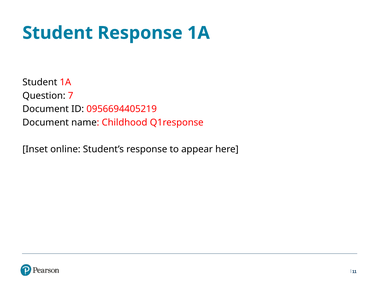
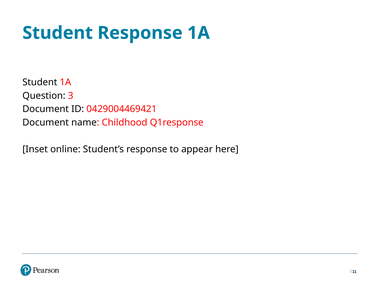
7: 7 -> 3 (71, 96)
0956694405219: 0956694405219 -> 0429004469421 (122, 109)
